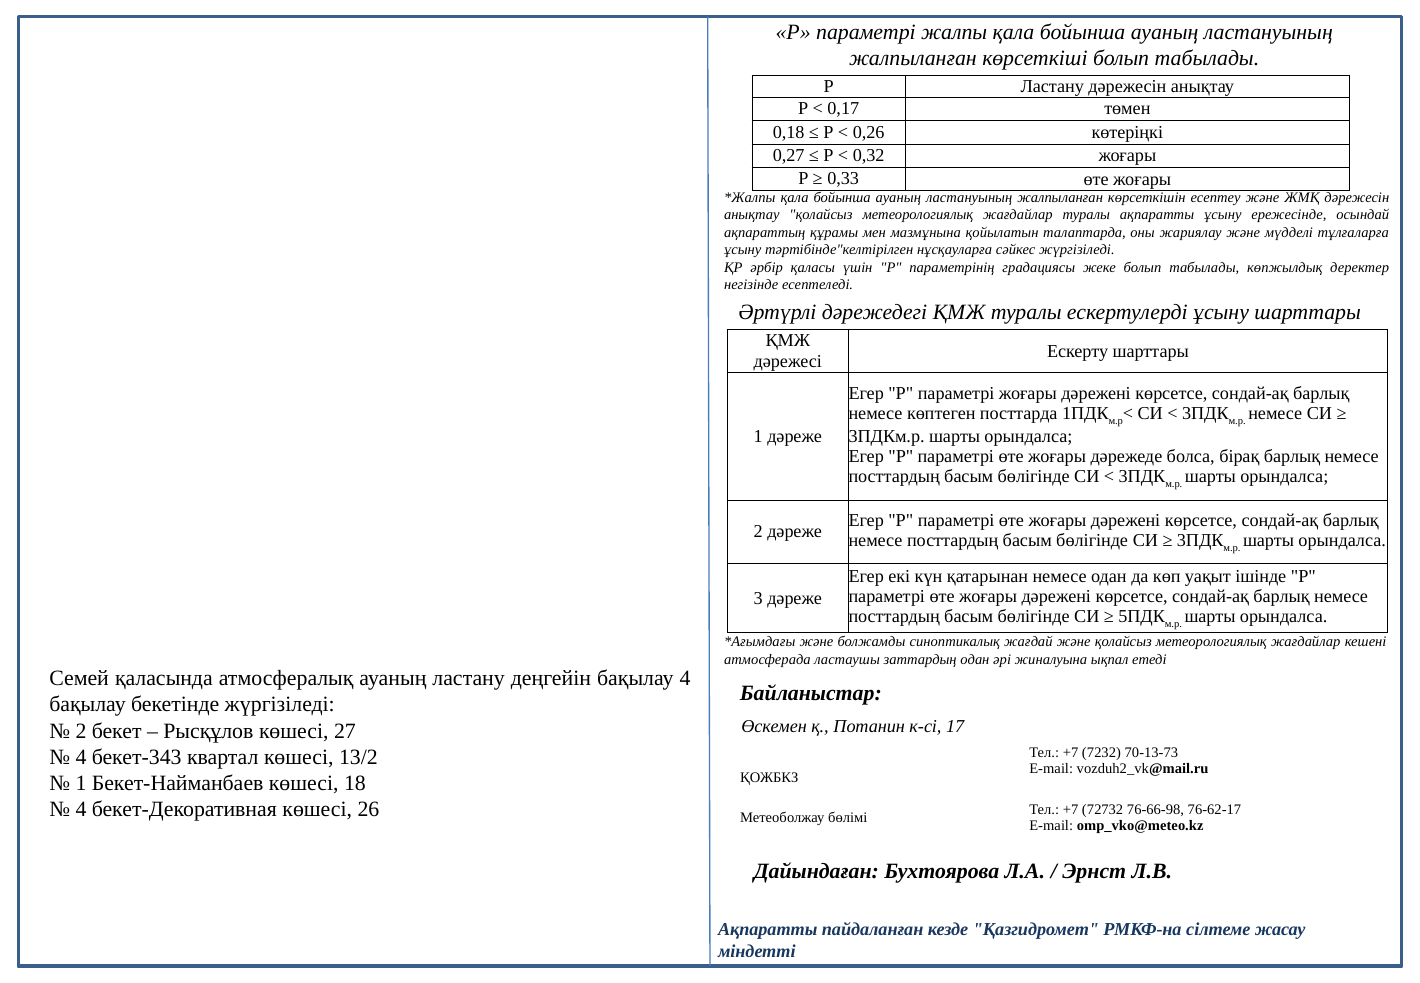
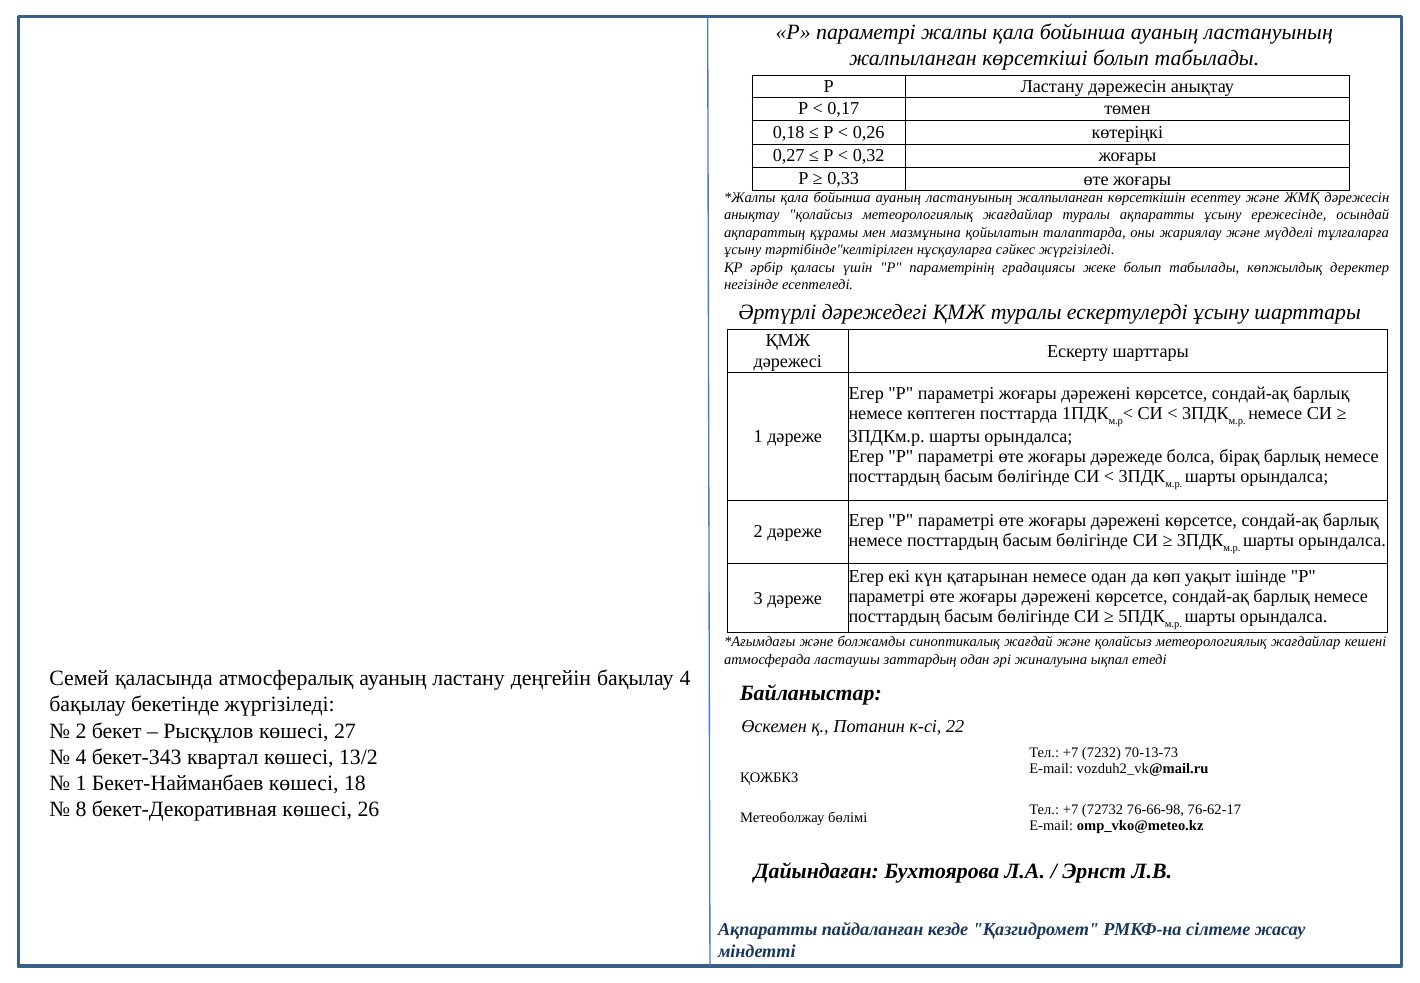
17: 17 -> 22 (955, 726)
4: 4 -> 8 (81, 810)
